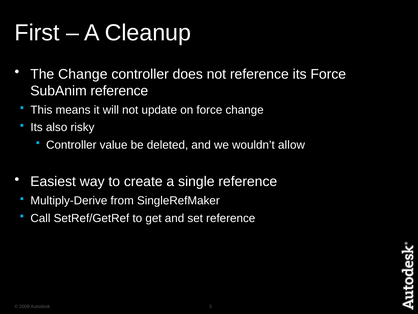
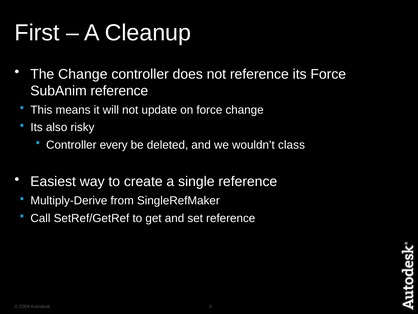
value: value -> every (114, 145)
allow: allow -> class (292, 145)
